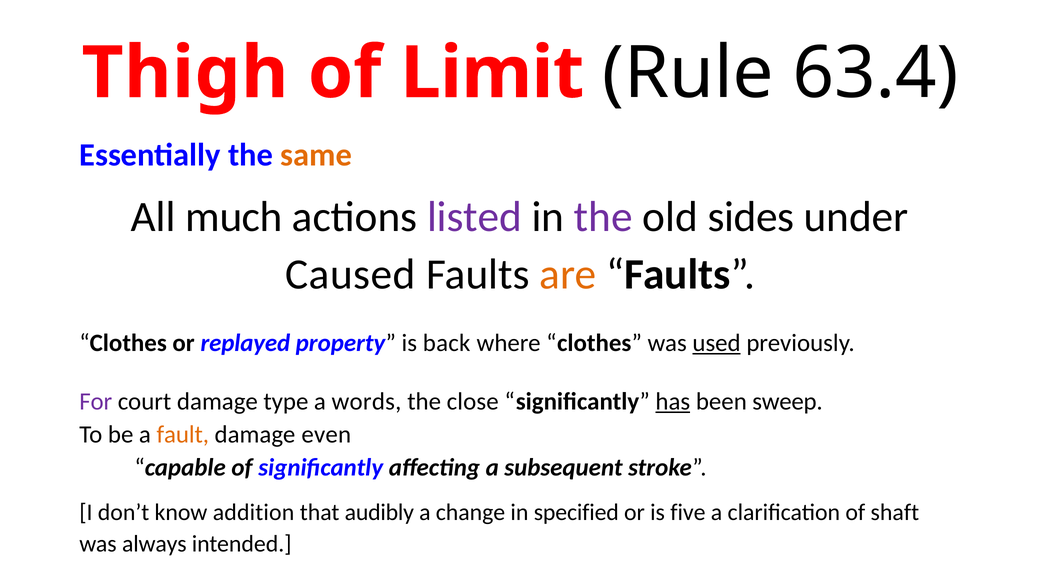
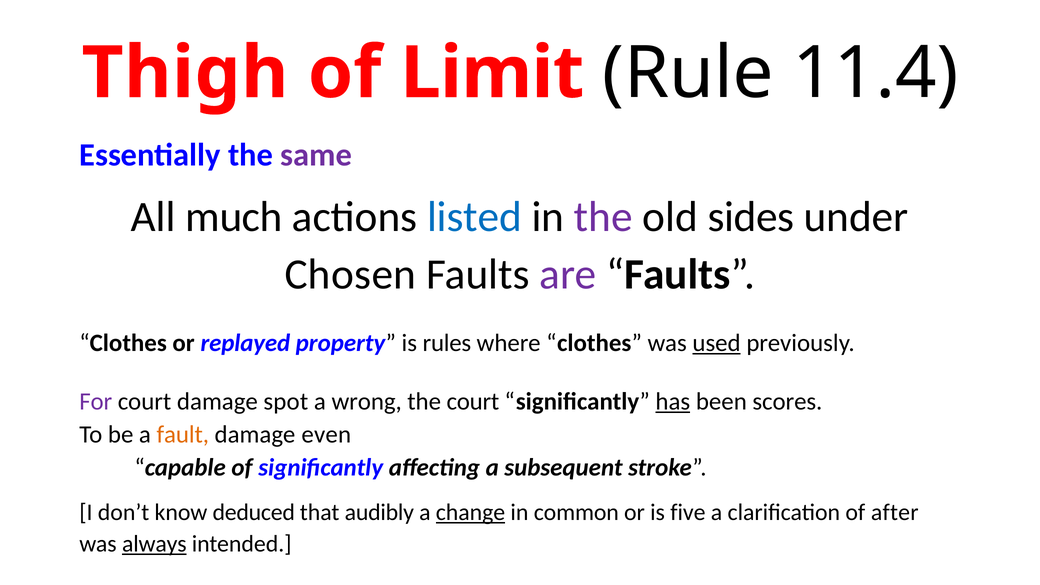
63.4: 63.4 -> 11.4 (875, 73)
same colour: orange -> purple (316, 155)
listed colour: purple -> blue (474, 217)
Caused: Caused -> Chosen (350, 274)
are colour: orange -> purple (568, 274)
back: back -> rules (447, 343)
type: type -> spot (286, 402)
words: words -> wrong (367, 402)
the close: close -> court (473, 402)
sweep: sweep -> scores (787, 402)
addition: addition -> deduced (254, 512)
change underline: none -> present (471, 512)
specified: specified -> common (576, 512)
shaft: shaft -> after (895, 512)
always underline: none -> present (154, 544)
